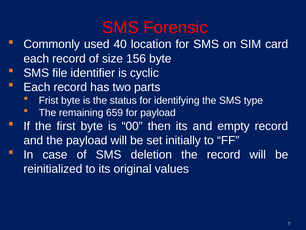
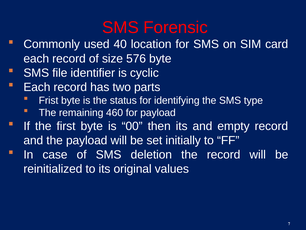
156: 156 -> 576 (136, 58)
659: 659 -> 460 (115, 112)
